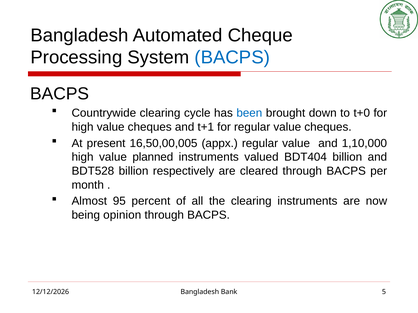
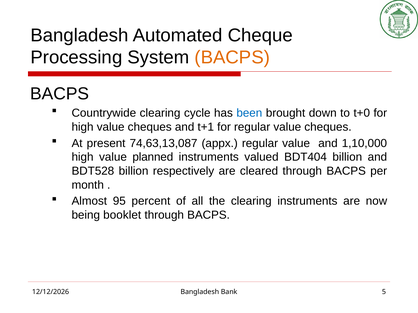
BACPS colour: blue -> orange (232, 58)
16,50,00,005: 16,50,00,005 -> 74,63,13,087 (164, 143)
opinion: opinion -> booklet (122, 215)
